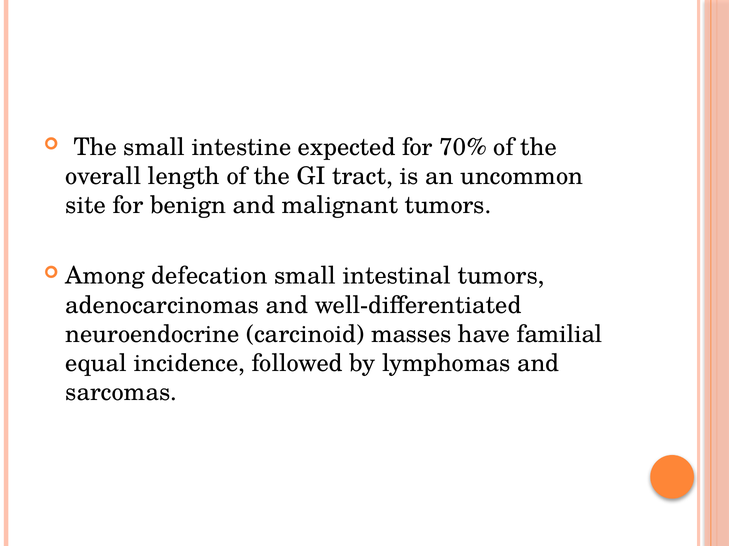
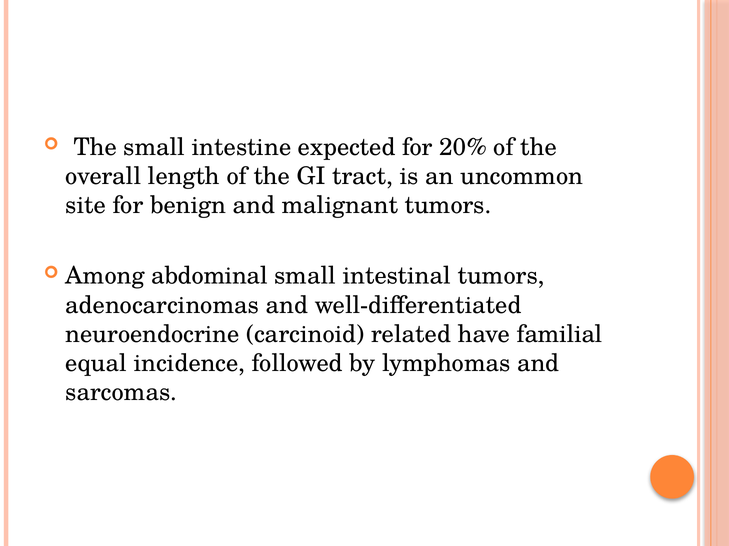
70%: 70% -> 20% (463, 147)
defecation: defecation -> abdominal (210, 276)
masses: masses -> related (411, 335)
